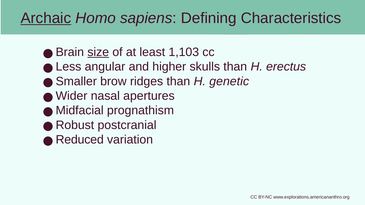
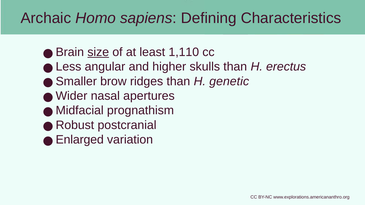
Archaic underline: present -> none (46, 18)
1,103: 1,103 -> 1,110 (184, 52)
Reduced: Reduced -> Enlarged (80, 140)
